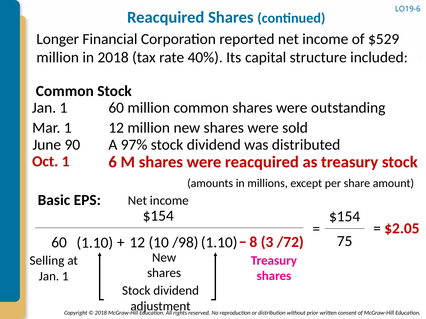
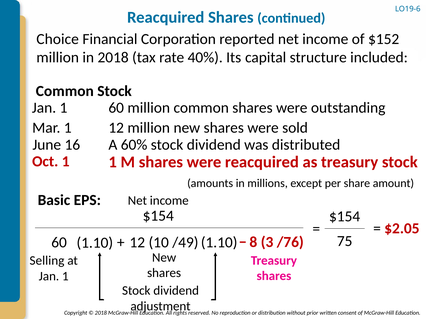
Longer: Longer -> Choice (58, 39)
$529: $529 -> $152 (384, 39)
90: 90 -> 16 (72, 145)
97%: 97% -> 60% (134, 145)
1 6: 6 -> 1 (113, 162)
/72: /72 -> /76 (290, 243)
/98: /98 -> /49 (185, 243)
